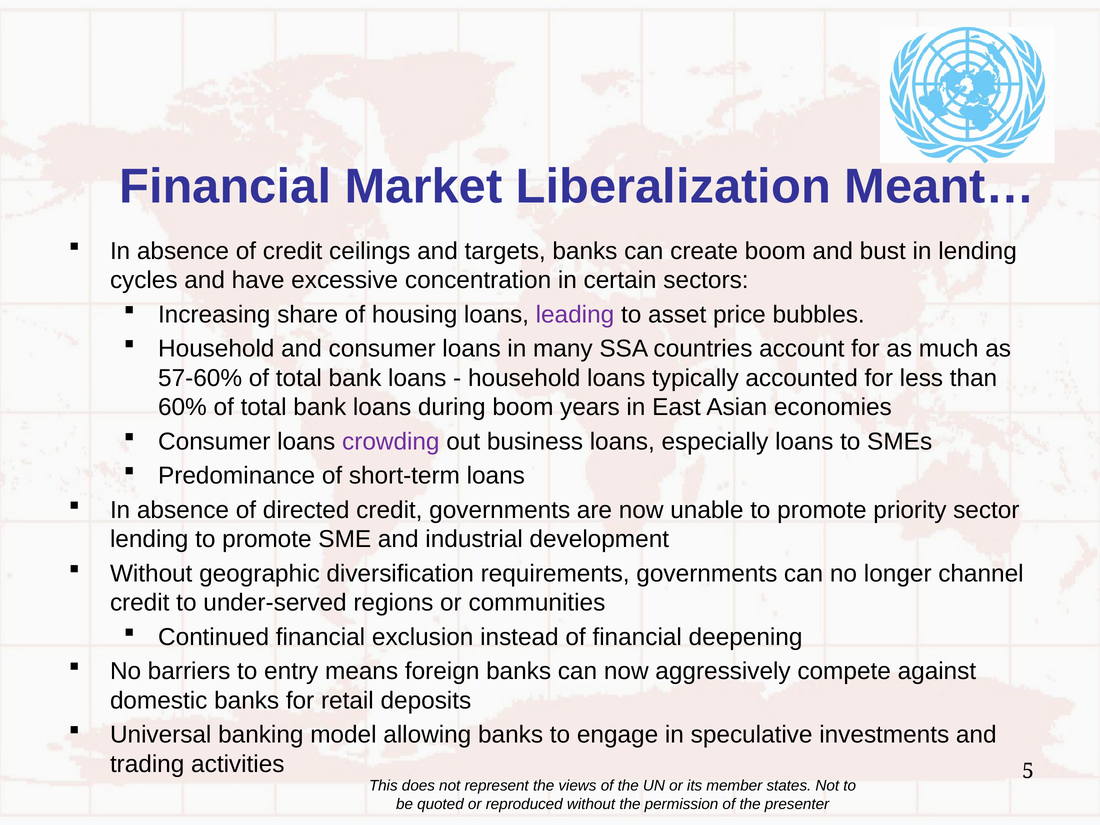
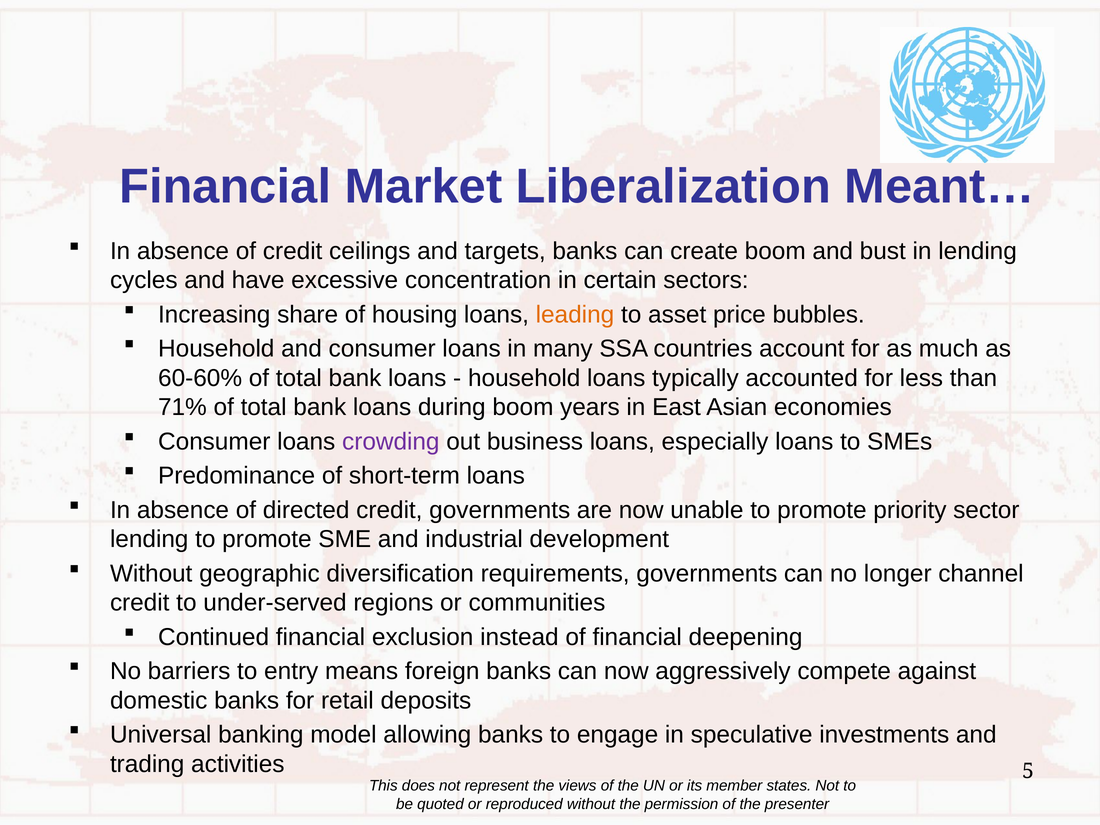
leading colour: purple -> orange (575, 315)
57-60%: 57-60% -> 60-60% (200, 378)
60%: 60% -> 71% (182, 407)
